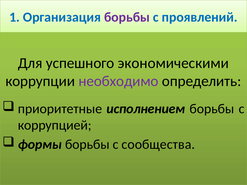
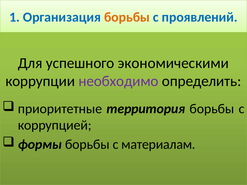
борьбы colour: purple -> orange (127, 17)
исполнением: исполнением -> территория (146, 109)
сообщества: сообщества -> материалам (158, 145)
